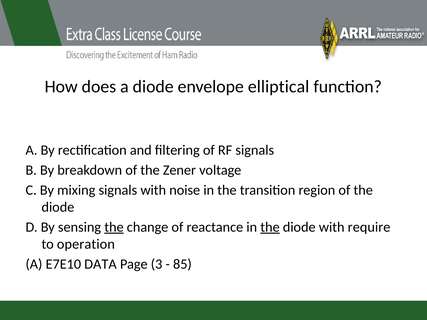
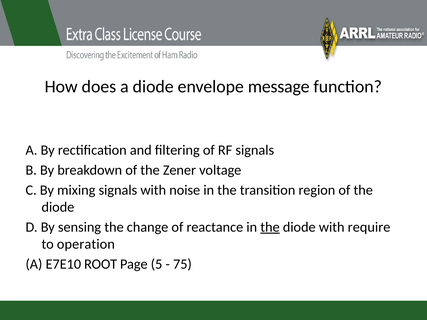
elliptical: elliptical -> message (279, 87)
the underline: present -> none (114, 227)
DATA: DATA -> ROOT (101, 264)
3: 3 -> 5 (157, 264)
85: 85 -> 75 (182, 264)
